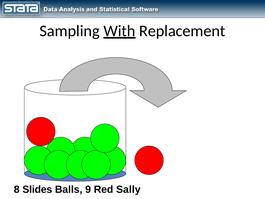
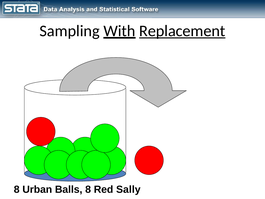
Replacement underline: none -> present (182, 31)
Slides: Slides -> Urban (37, 189)
Balls 9: 9 -> 8 (88, 189)
